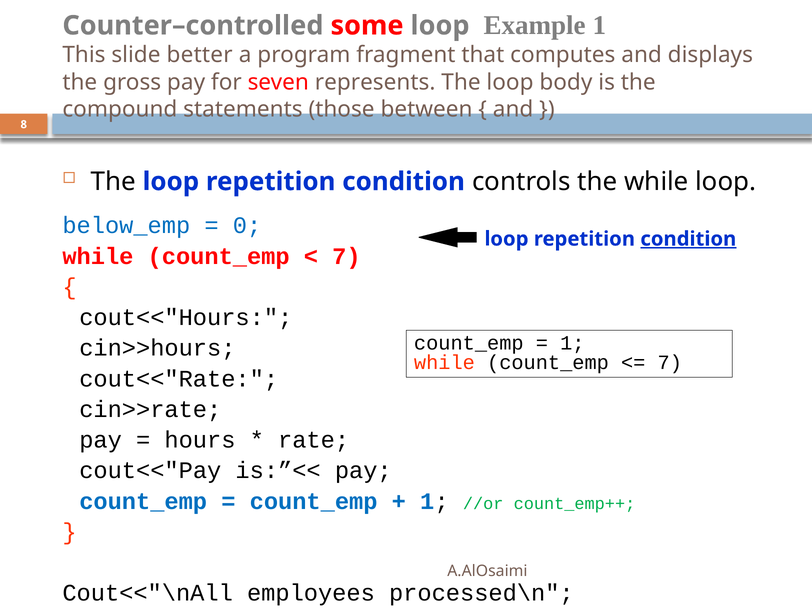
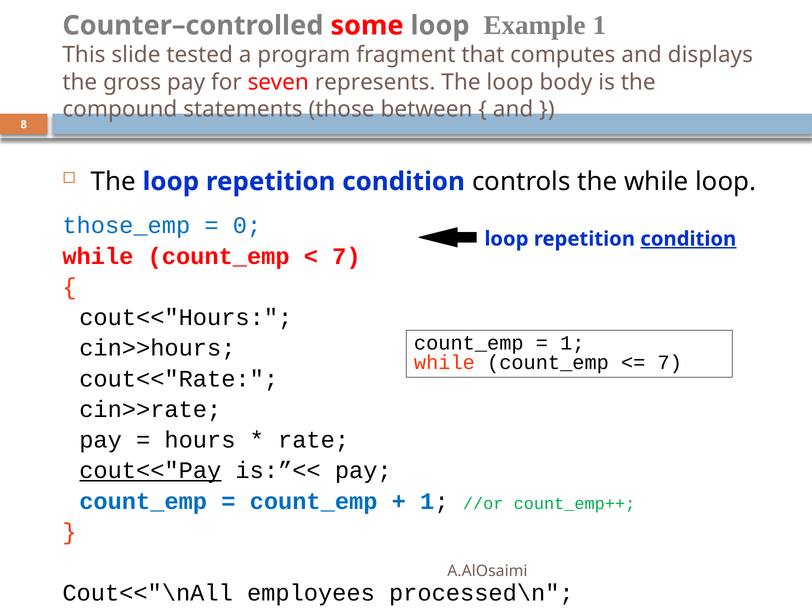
better: better -> tested (200, 55)
below_emp: below_emp -> those_emp (126, 226)
cout<<"Pay underline: none -> present (150, 471)
